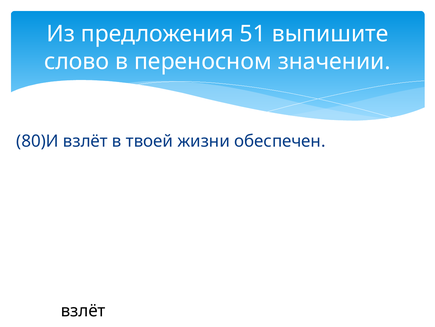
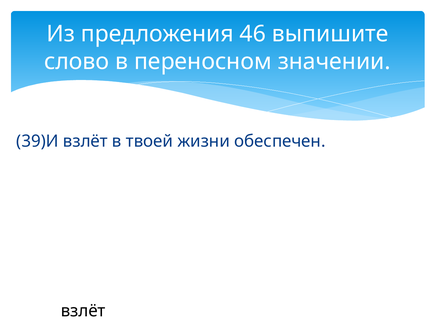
51: 51 -> 46 (253, 34)
80)И: 80)И -> 39)И (37, 141)
